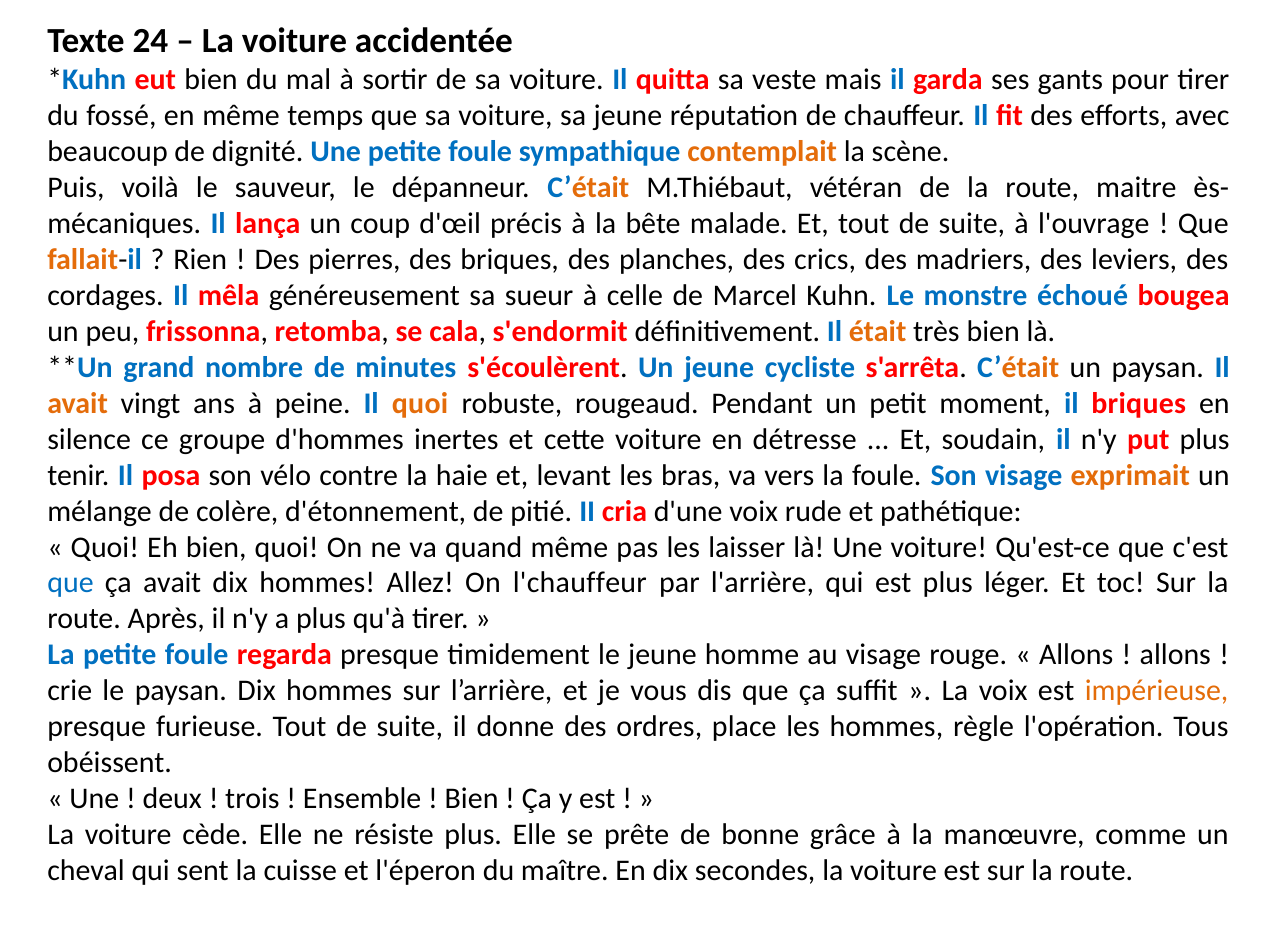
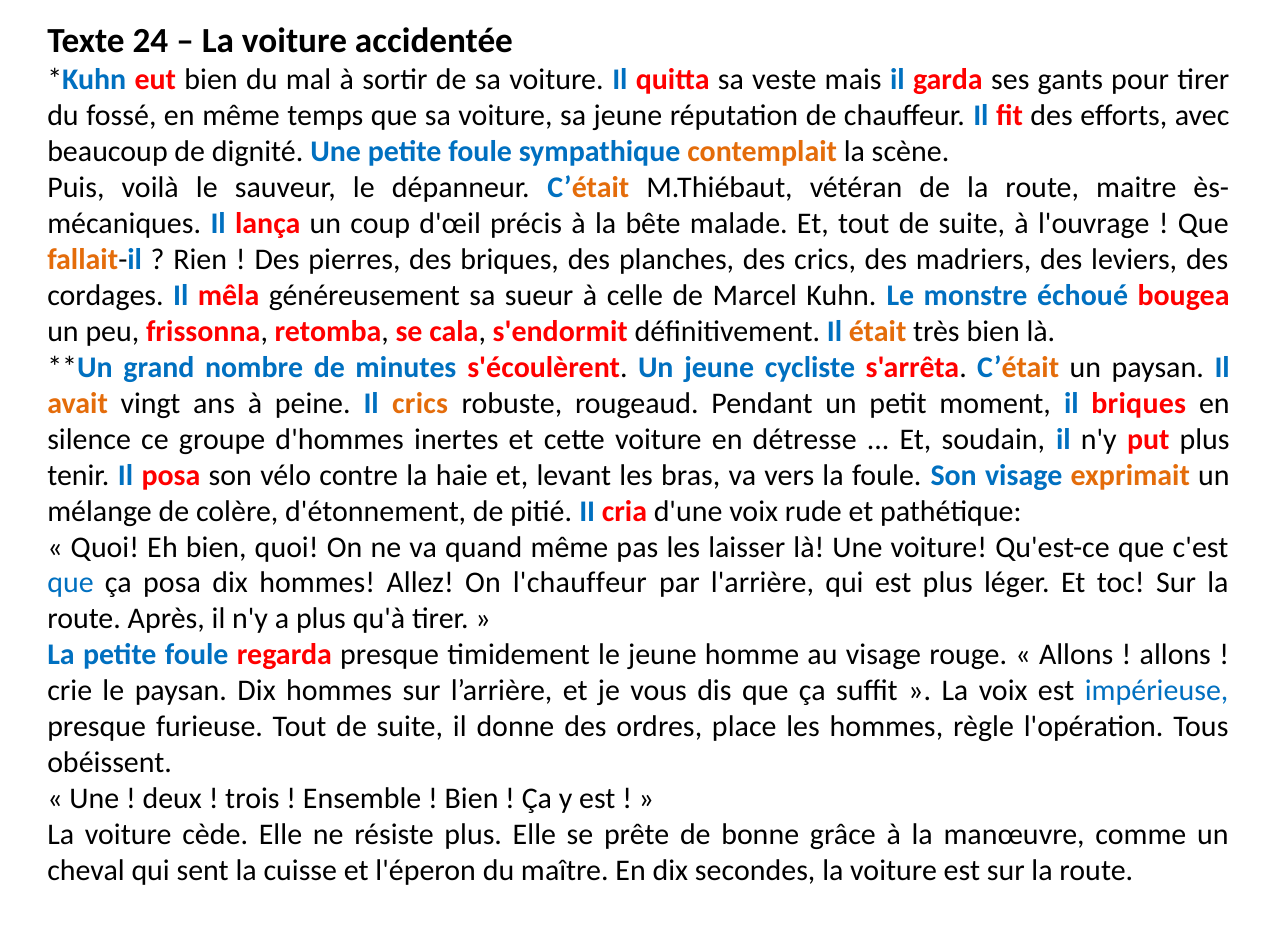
Il quoi: quoi -> crics (420, 403)
ça avait: avait -> posa (172, 583)
impérieuse colour: orange -> blue (1157, 690)
